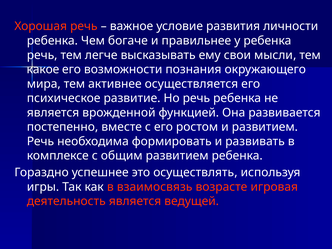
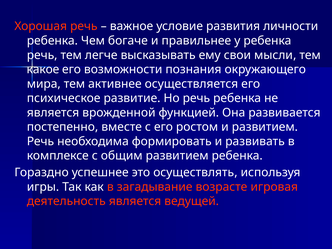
взаимосвязь: взаимосвязь -> загадывание (155, 187)
